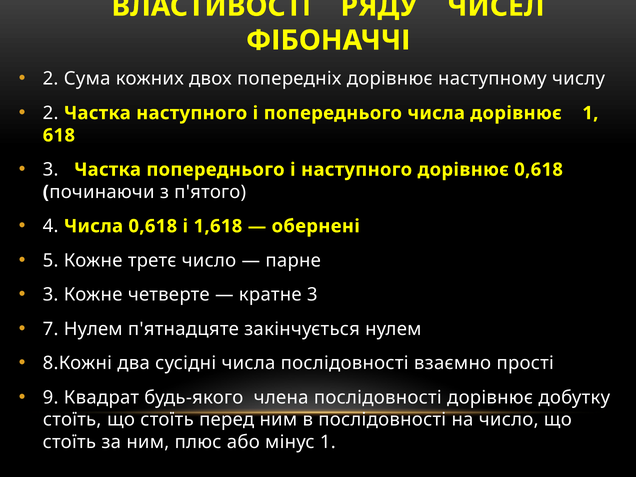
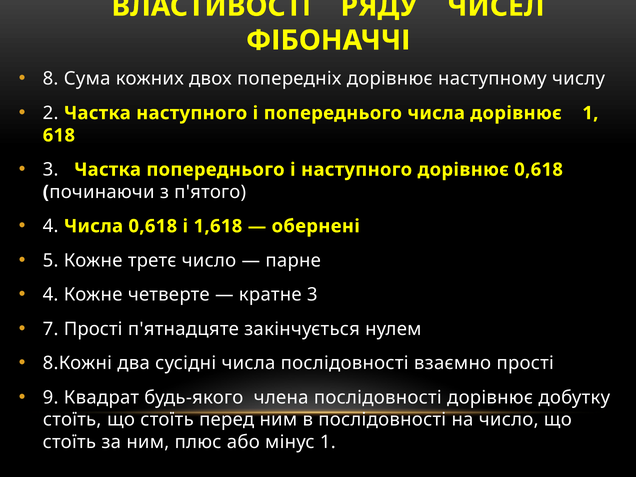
2: 2 -> 8 (51, 79)
3: 3 -> 4 (51, 295)
7 Нулем: Нулем -> Прості (93, 329)
